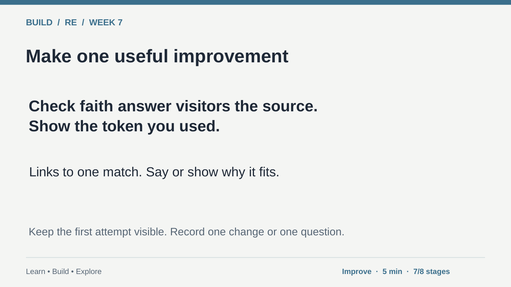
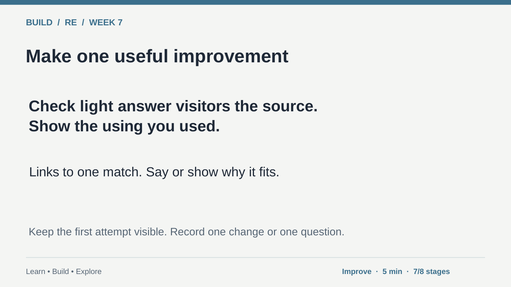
faith: faith -> light (97, 107)
token: token -> using (123, 127)
